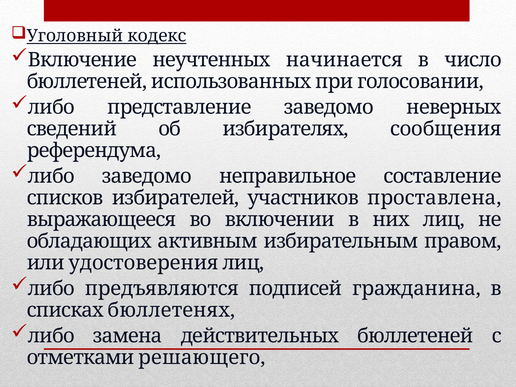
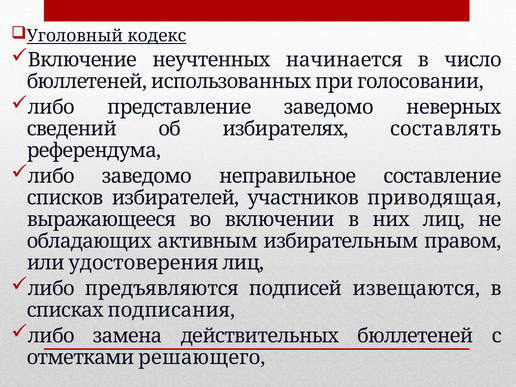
сообщения: сообщения -> составлять (446, 129)
проставлена: проставлена -> приводящая (434, 198)
гражданина: гражданина -> извещаются (416, 289)
бюллетенях: бюллетенях -> подписания (171, 310)
